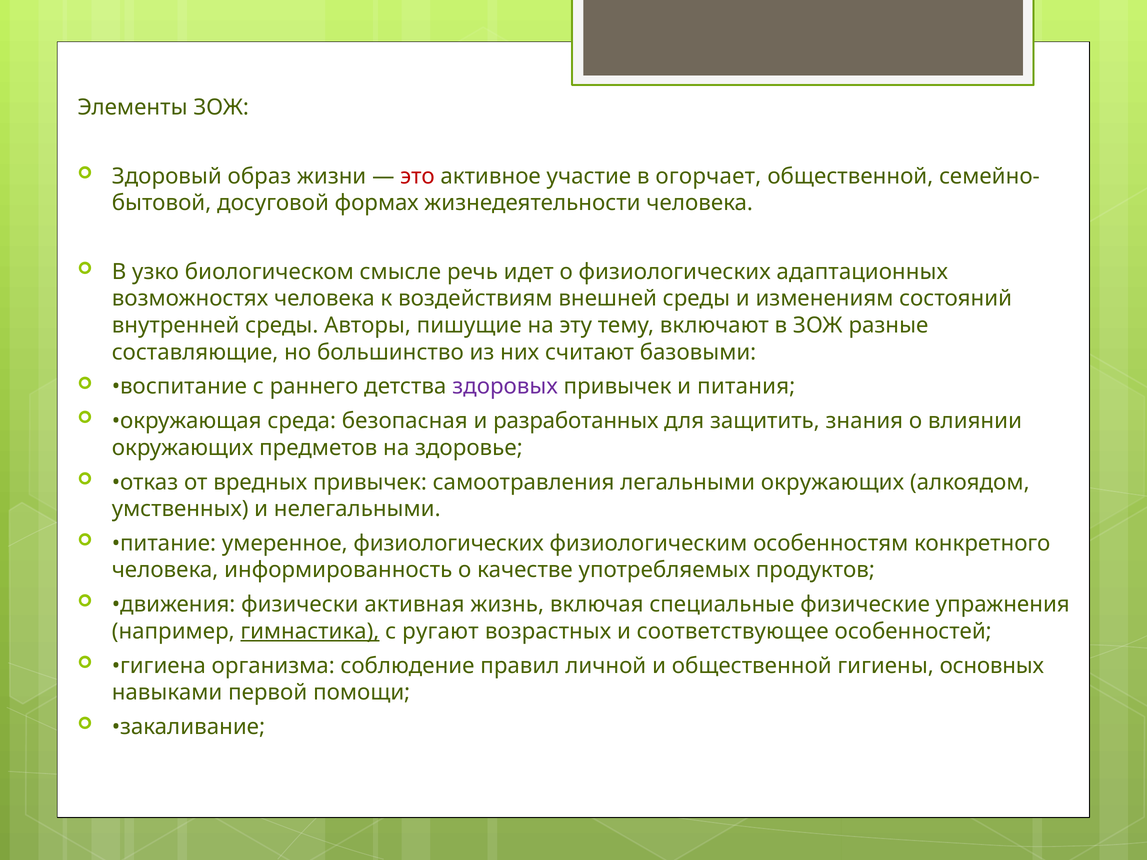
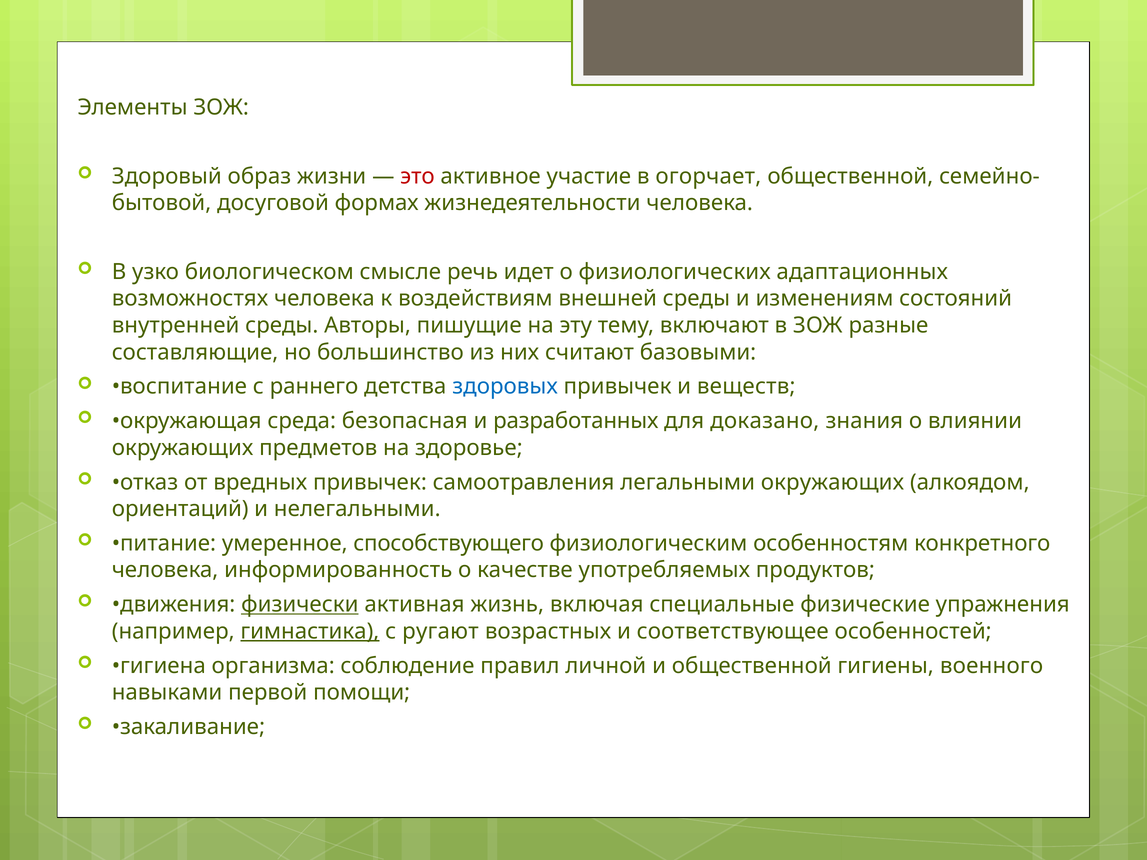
здоровых colour: purple -> blue (505, 387)
питания: питания -> веществ (746, 387)
защитить: защитить -> доказано (765, 421)
умственных: умственных -> ориентаций (180, 509)
умеренное физиологических: физиологических -> способствующего (449, 543)
физически underline: none -> present (300, 605)
основных: основных -> военного (992, 666)
